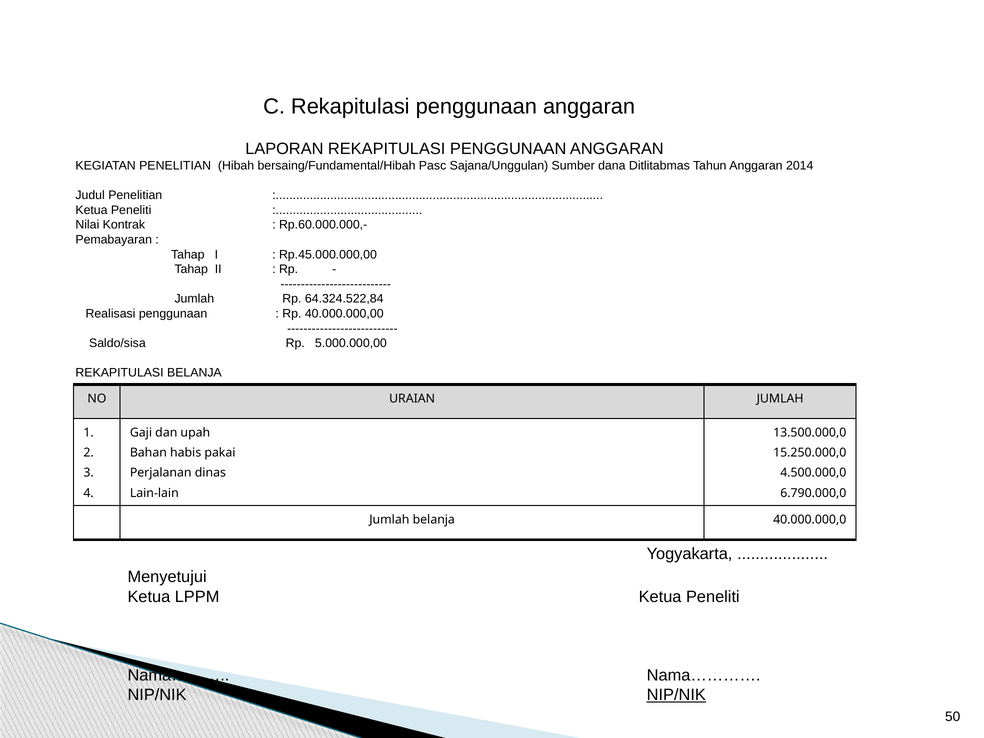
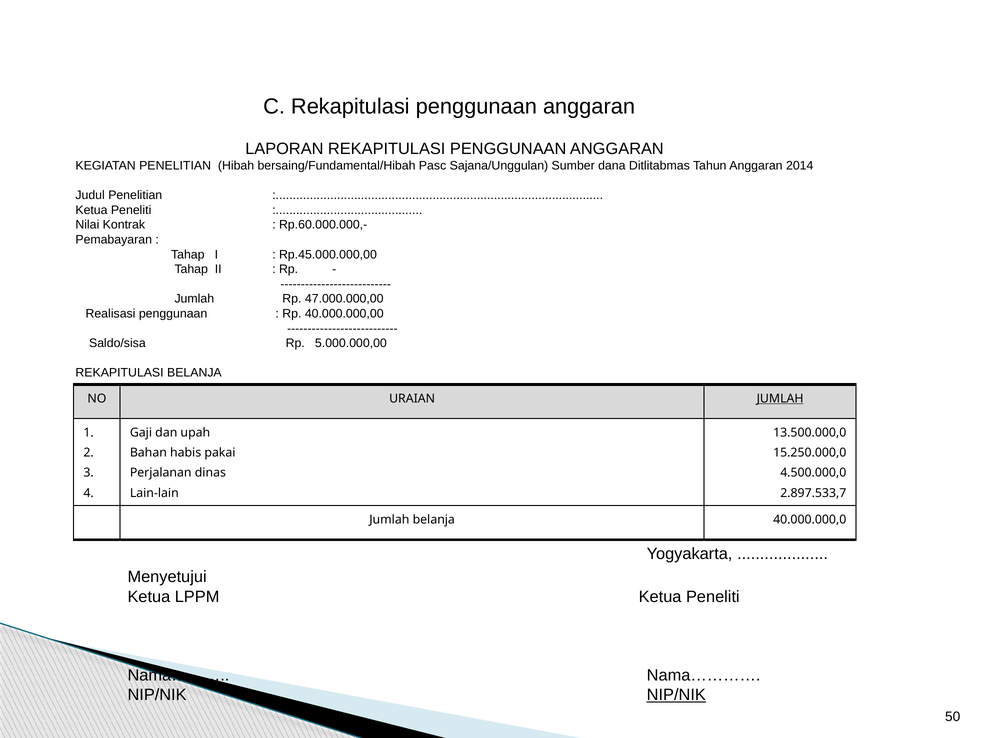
64.324.522,84: 64.324.522,84 -> 47.000.000,00 (344, 299)
JUMLAH underline: none -> present (780, 398)
6.790.000,0: 6.790.000,0 -> 2.897.533,7 (813, 493)
